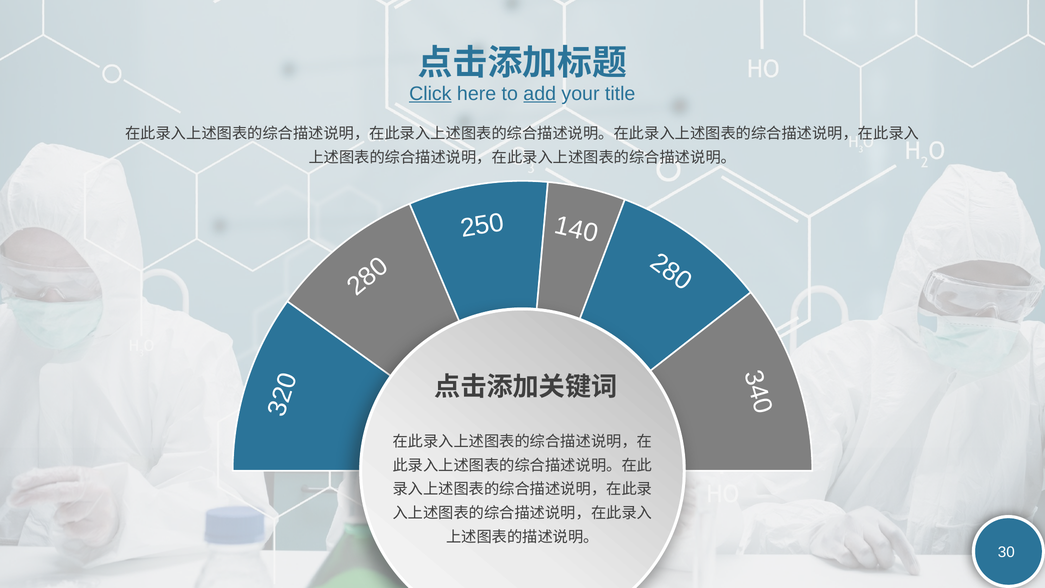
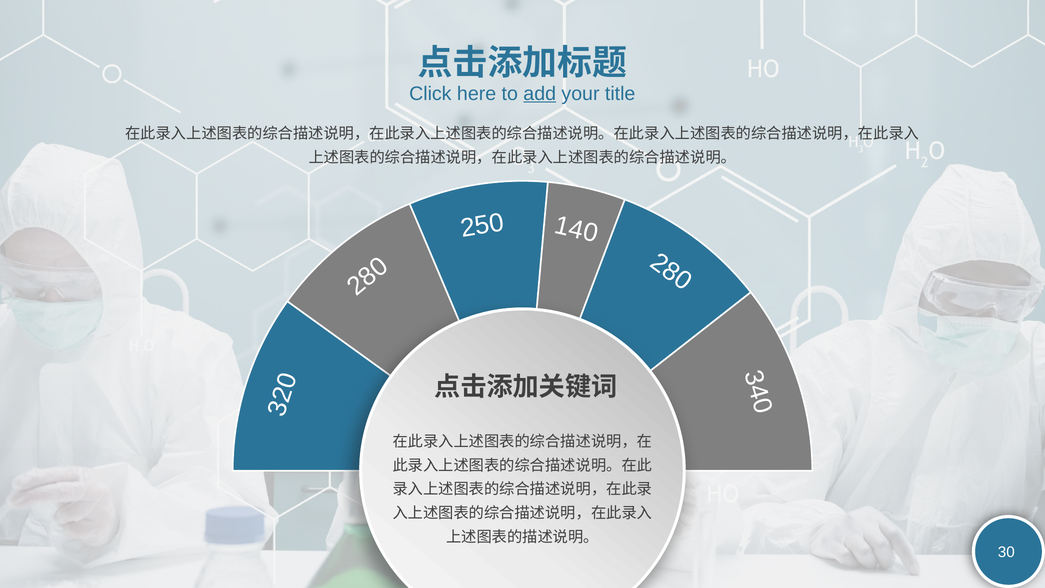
Click underline: present -> none (430, 94)
